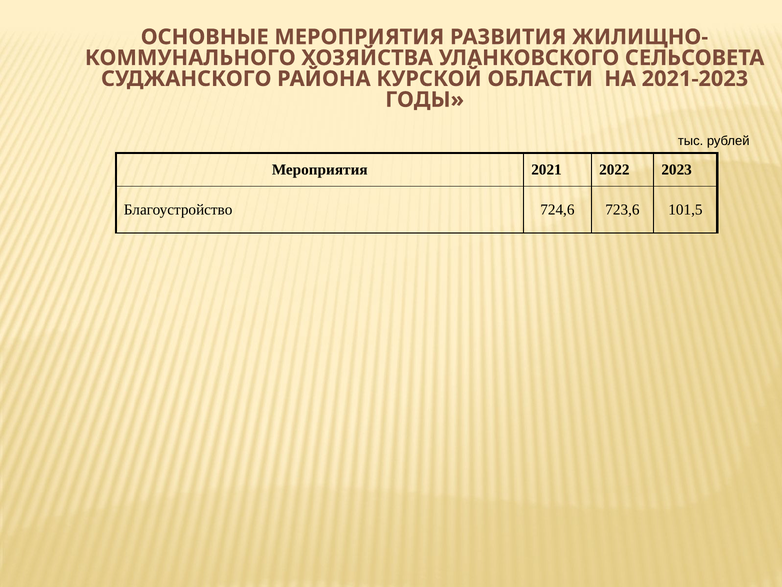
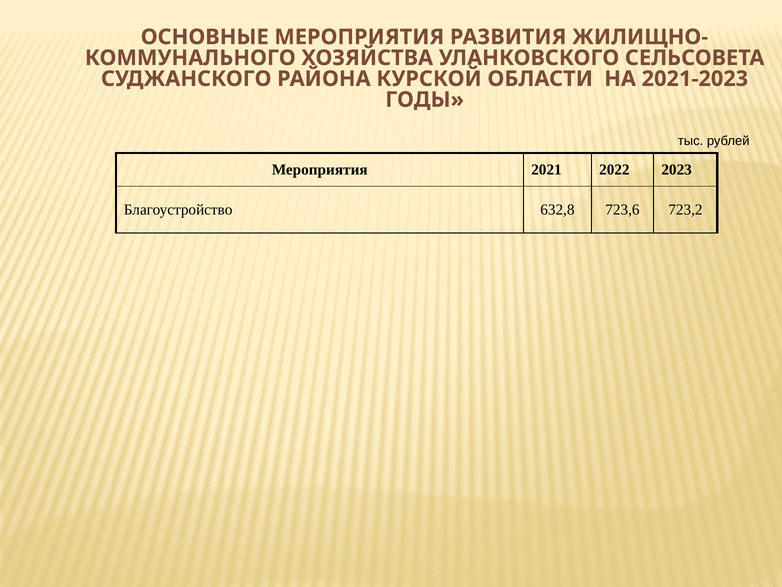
724,6: 724,6 -> 632,8 (557, 210)
101,5: 101,5 -> 723,2 (685, 210)
